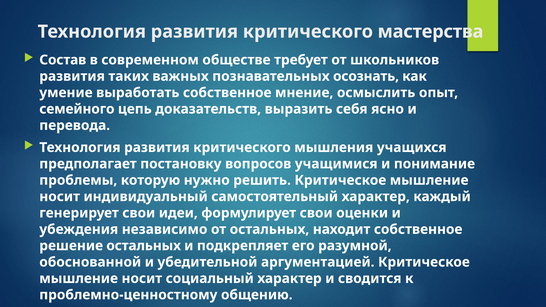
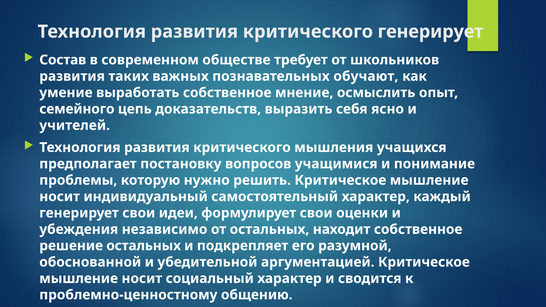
критического мастерства: мастерства -> генерирует (430, 32)
осознать: осознать -> обучают (366, 76)
перевода: перевода -> учителей (75, 125)
